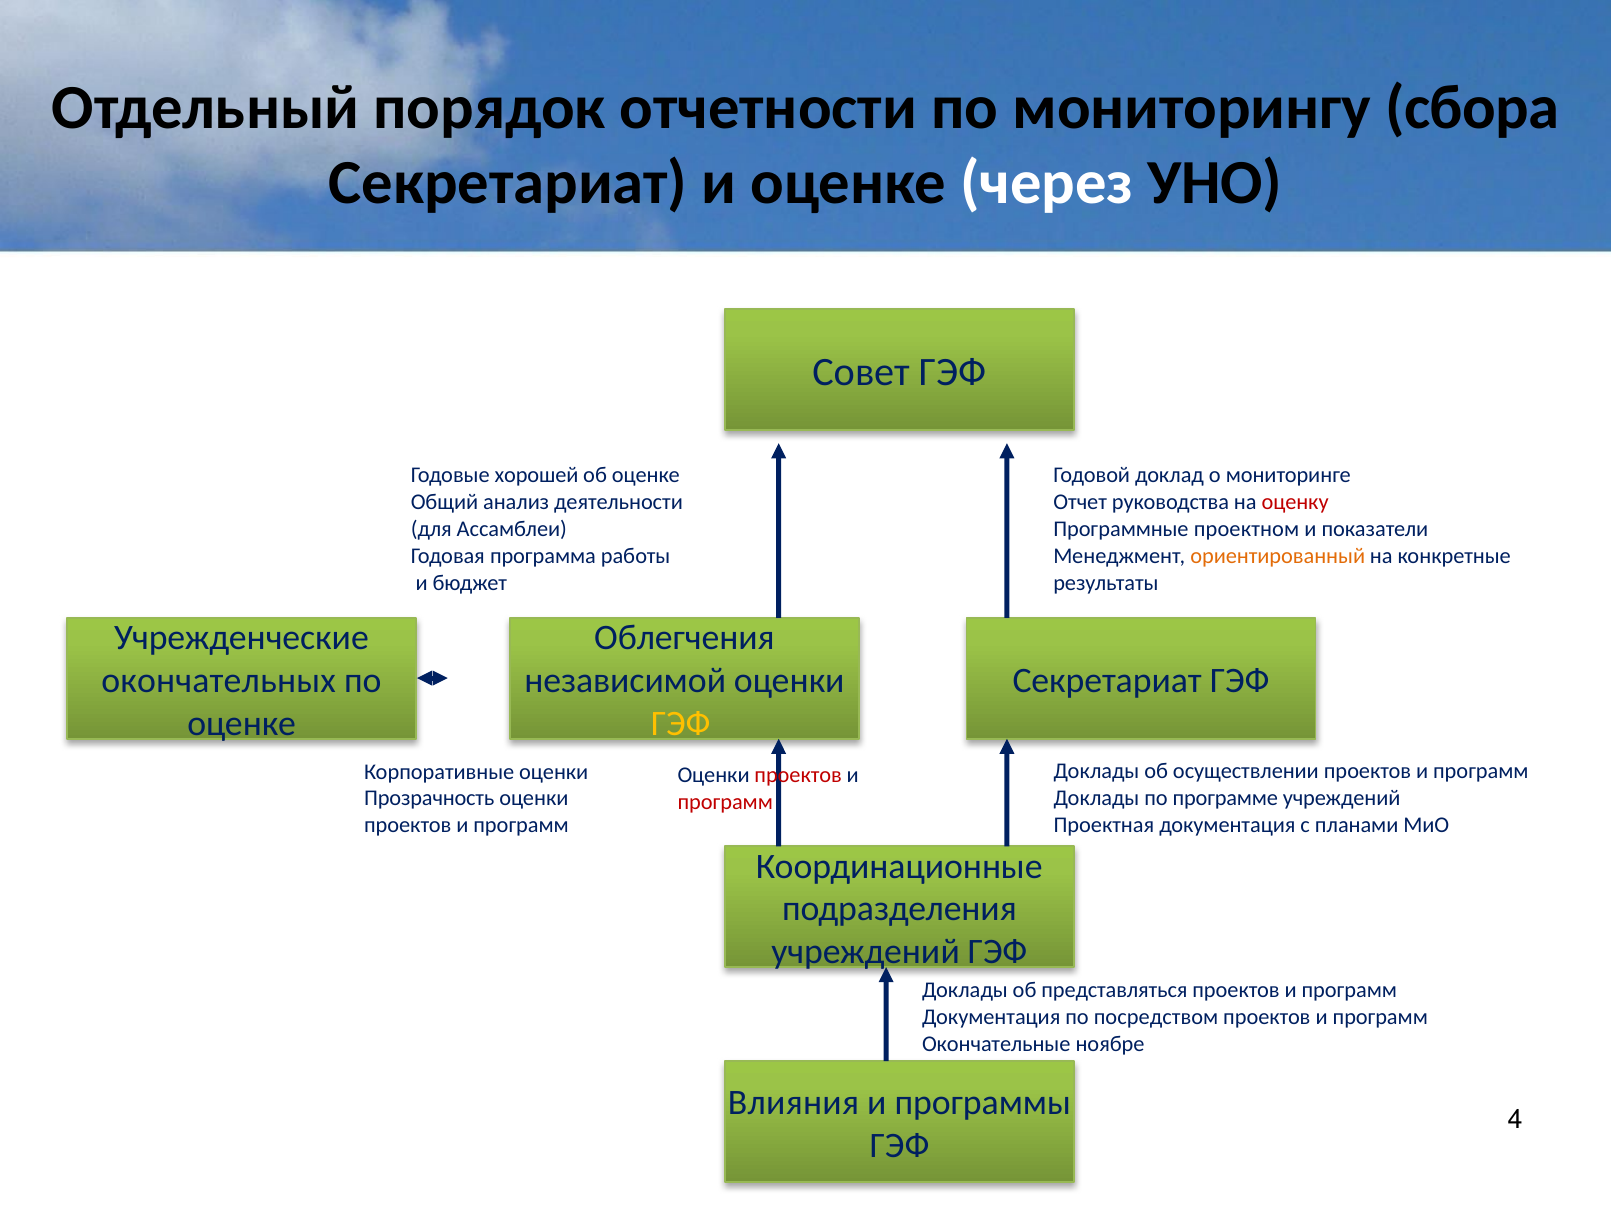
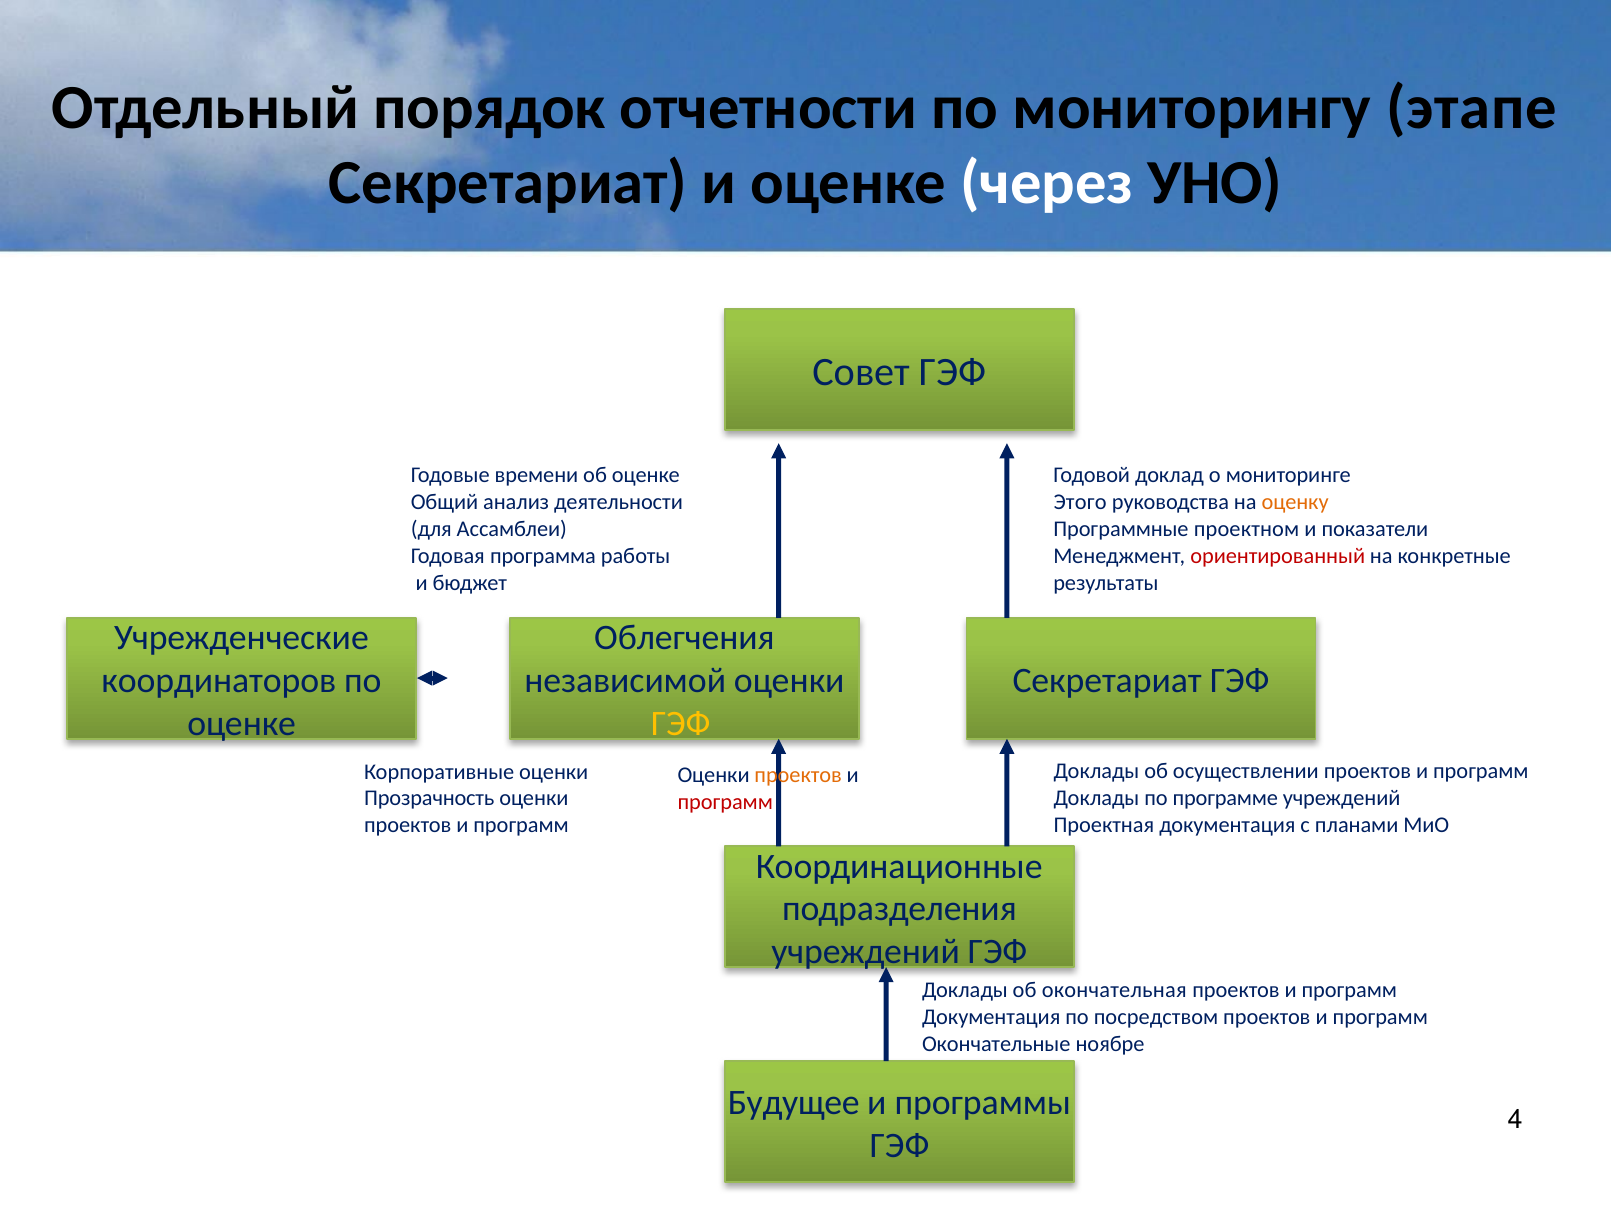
сбора: сбора -> этапе (1472, 108)
хорошей: хорошей -> времени (536, 475)
Отчет: Отчет -> Этого (1080, 502)
оценку colour: red -> orange (1295, 502)
ориентированный colour: orange -> red (1278, 556)
окончательных: окончательных -> координаторов (219, 680)
проектов colour: red -> orange (798, 775)
представляться: представляться -> окончательная (1114, 990)
Влияния: Влияния -> Будущее (794, 1102)
